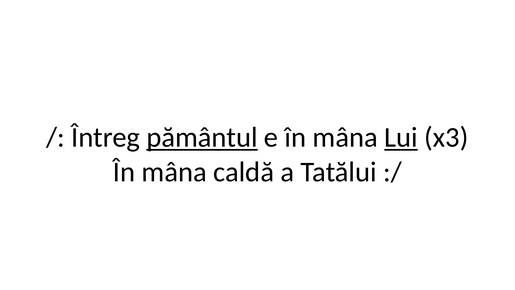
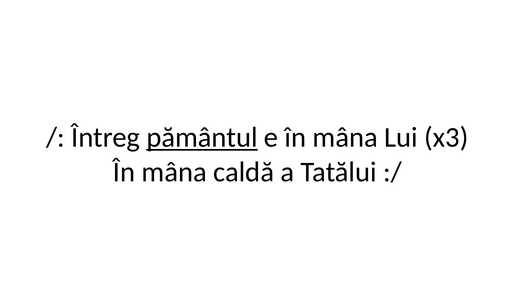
Lui underline: present -> none (401, 137)
